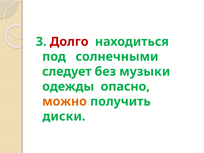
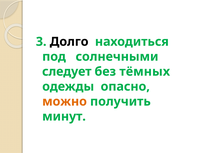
Долго colour: red -> black (69, 42)
музыки: музыки -> тёмных (145, 72)
диски: диски -> минут (64, 116)
